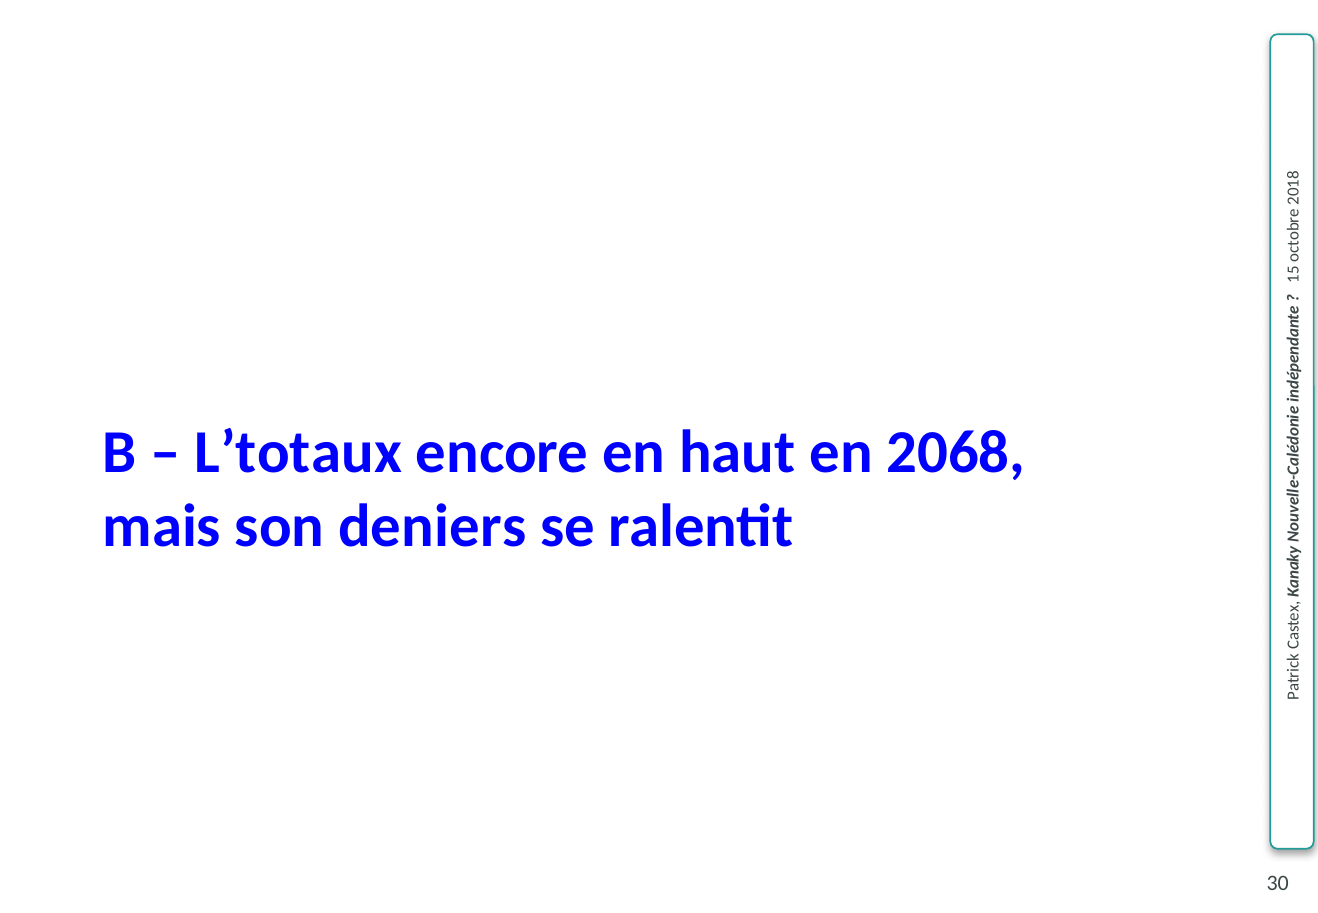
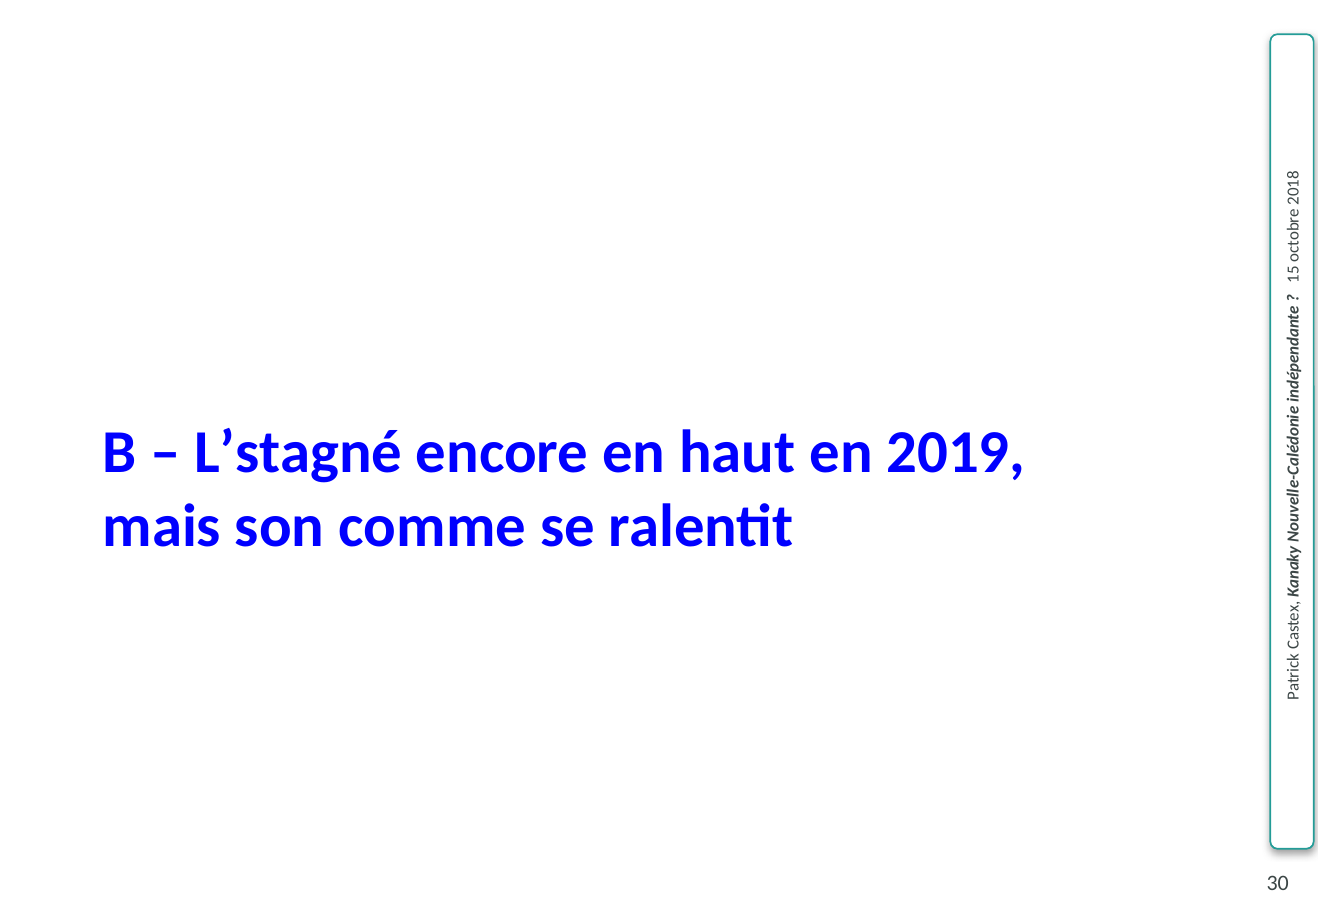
L’totaux: L’totaux -> L’stagné (298, 453)
2068: 2068 -> 2019 (956, 453)
deniers: deniers -> comme (432, 526)
